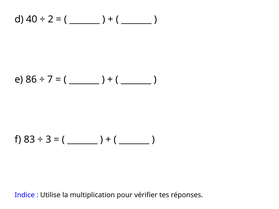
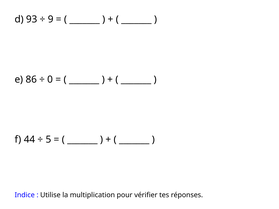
40: 40 -> 93 (32, 19)
2: 2 -> 9 (51, 19)
7: 7 -> 0 (50, 80)
83: 83 -> 44 (29, 140)
3: 3 -> 5 (48, 140)
